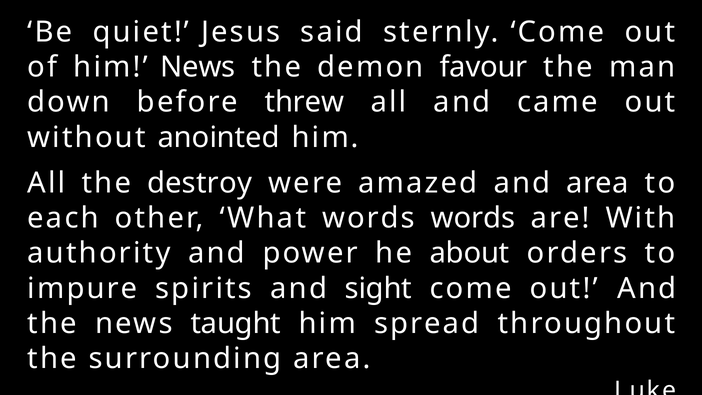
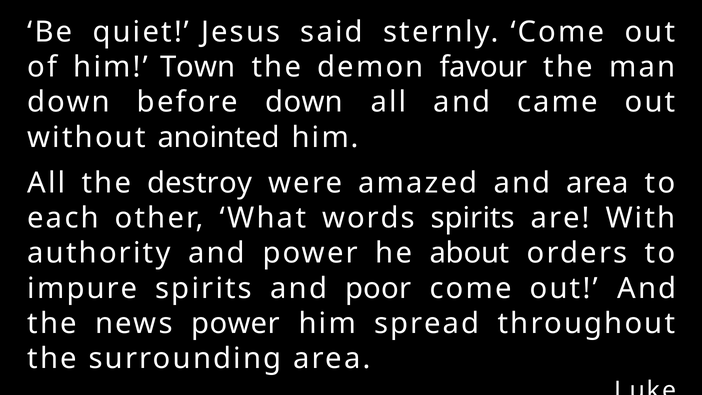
him News: News -> Town (198, 67)
before threw: threw -> down (304, 102)
words words: words -> spirits (473, 218)
sight: sight -> poor (378, 288)
news taught: taught -> power (235, 323)
